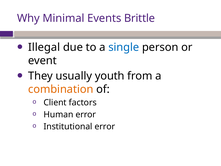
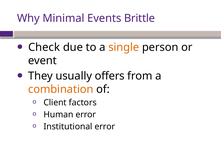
Illegal: Illegal -> Check (44, 47)
single colour: blue -> orange (124, 47)
youth: youth -> offers (110, 76)
